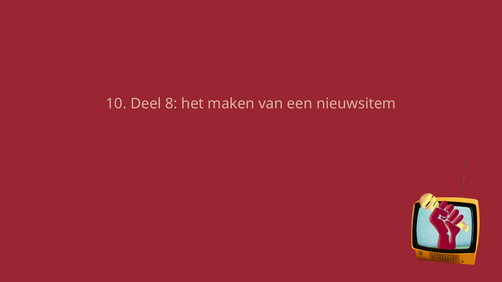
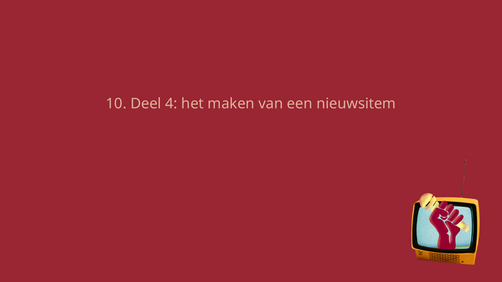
8: 8 -> 4 (171, 104)
